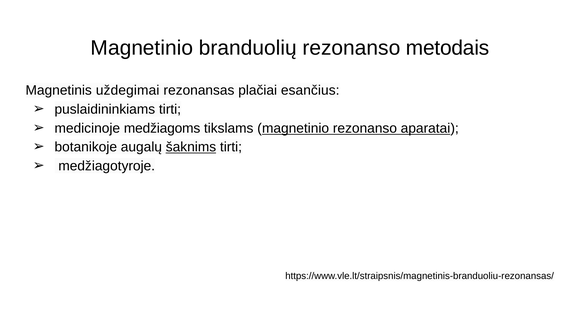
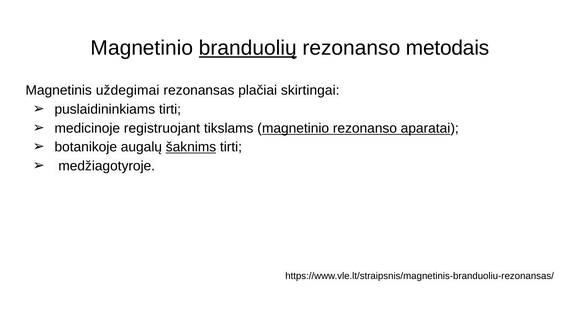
branduolių underline: none -> present (248, 48)
esančius: esančius -> skirtingai (310, 91)
medžiagoms: medžiagoms -> registruojant (162, 128)
